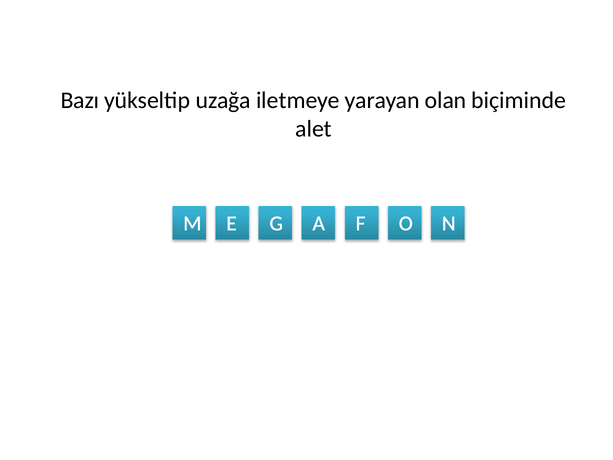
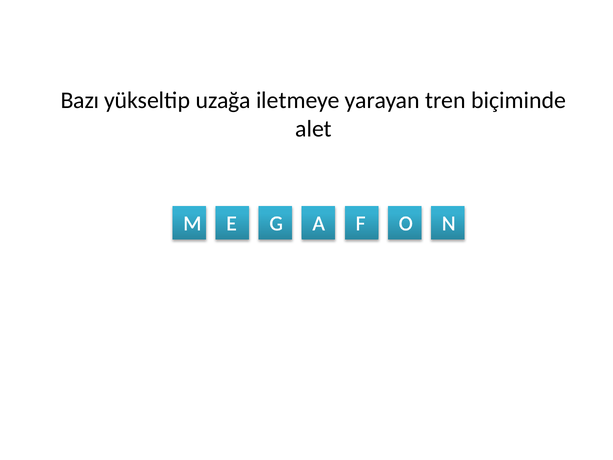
olan: olan -> tren (445, 100)
